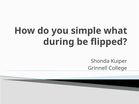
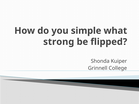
during: during -> strong (59, 42)
